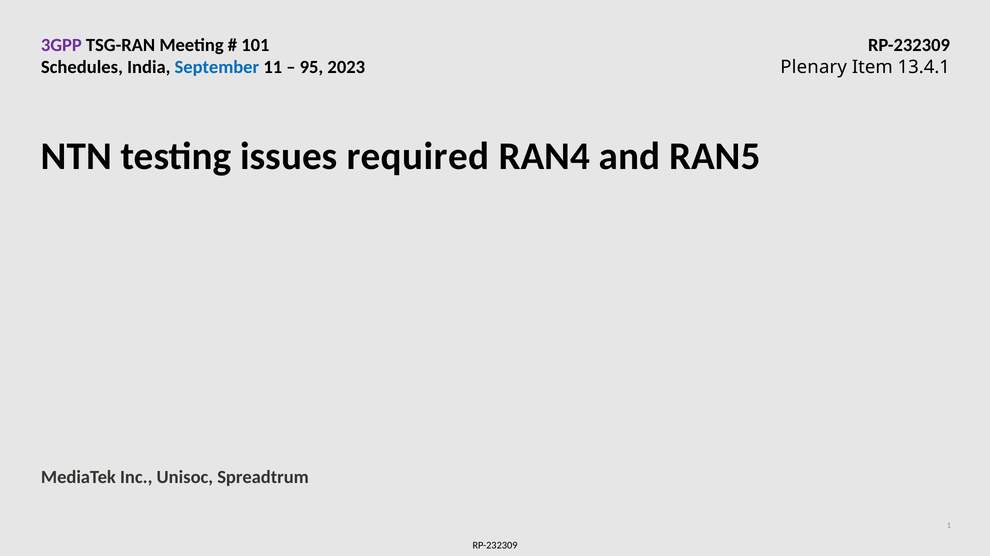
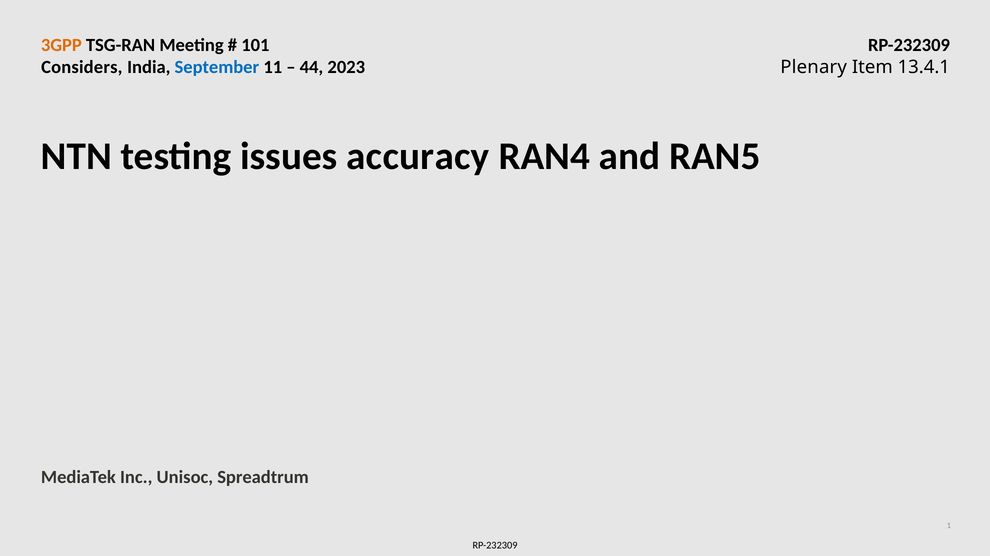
3GPP colour: purple -> orange (61, 45)
Schedules: Schedules -> Considers (82, 67)
95: 95 -> 44 (311, 67)
required: required -> accuracy (418, 157)
